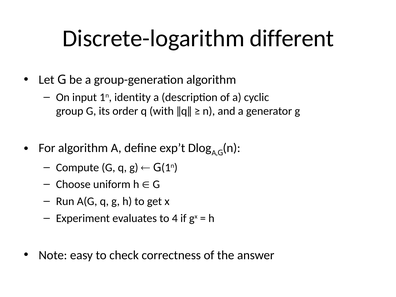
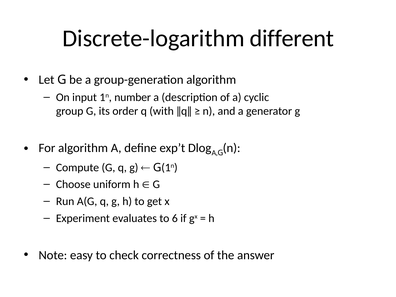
identity: identity -> number (133, 97)
4: 4 -> 6 (175, 218)
